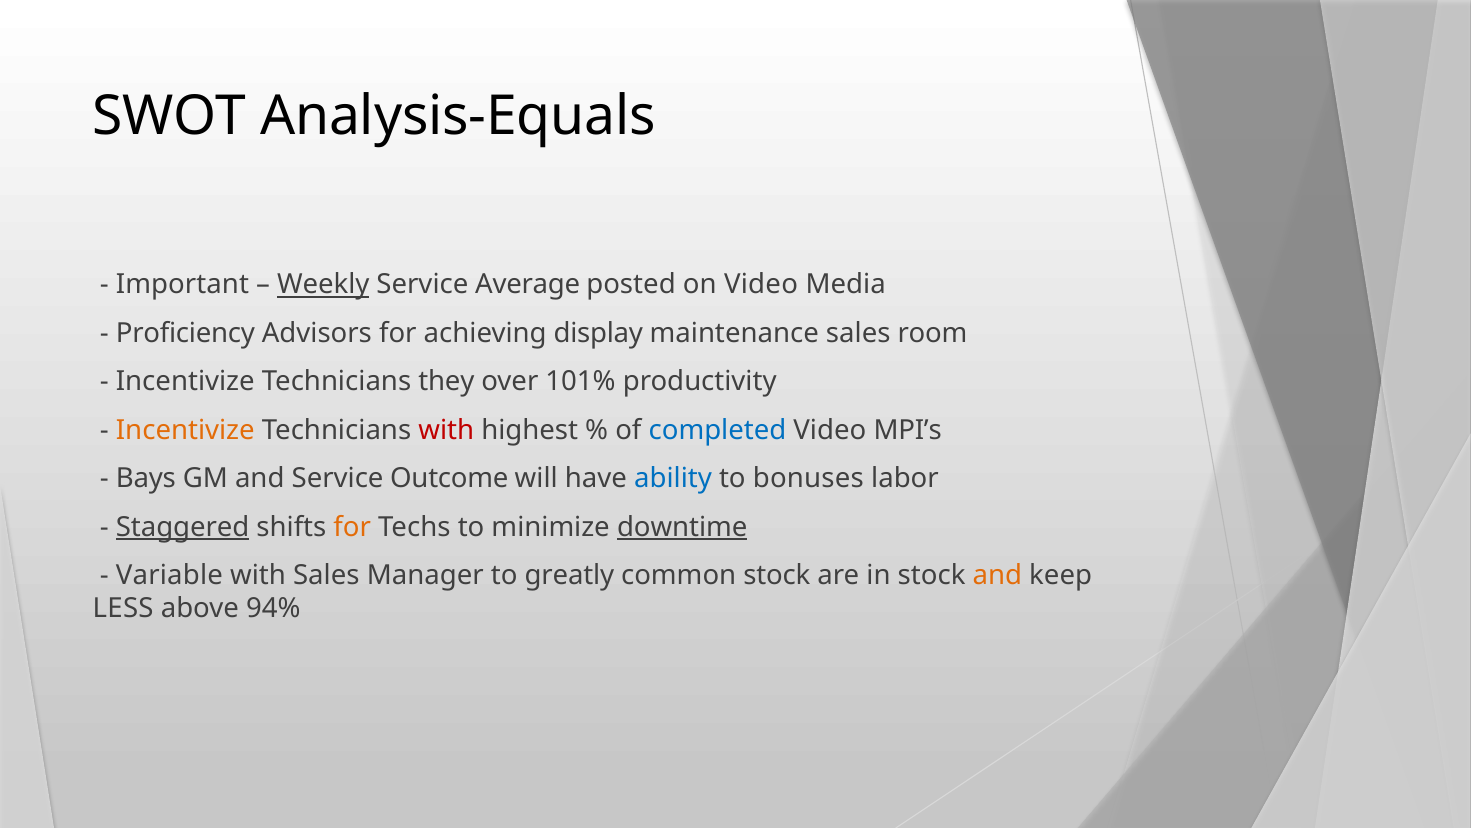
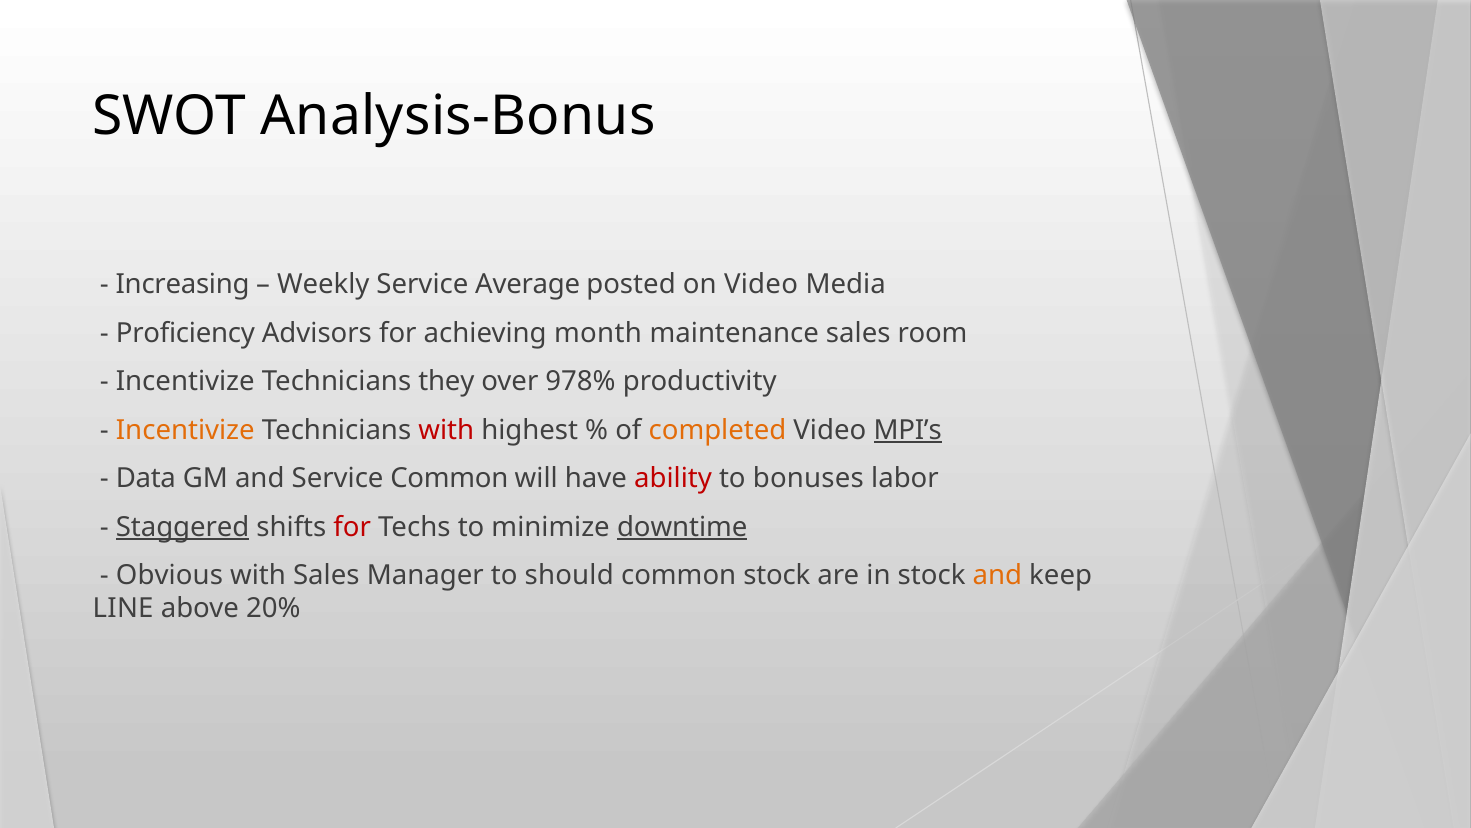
Analysis-Equals: Analysis-Equals -> Analysis-Bonus (458, 116)
Important: Important -> Increasing (183, 285)
Weekly underline: present -> none (323, 285)
display: display -> month (598, 333)
101%: 101% -> 978% (581, 382)
completed colour: blue -> orange (717, 430)
MPI’s underline: none -> present (908, 430)
Bays: Bays -> Data (146, 478)
Service Outcome: Outcome -> Common (449, 478)
ability colour: blue -> red (673, 478)
for colour: orange -> red (352, 527)
Variable: Variable -> Obvious (169, 575)
greatly: greatly -> should (569, 575)
LESS: LESS -> LINE (123, 608)
94%: 94% -> 20% (273, 608)
